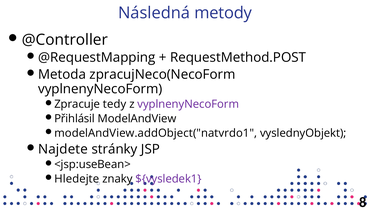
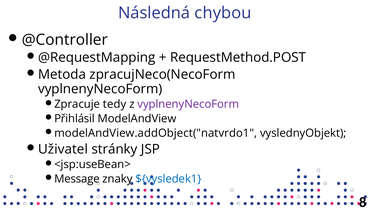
metody: metody -> chybou (223, 13)
Najdete: Najdete -> Uživatel (63, 149)
Hledejte: Hledejte -> Message (77, 179)
${vysledek1 colour: purple -> blue (169, 179)
